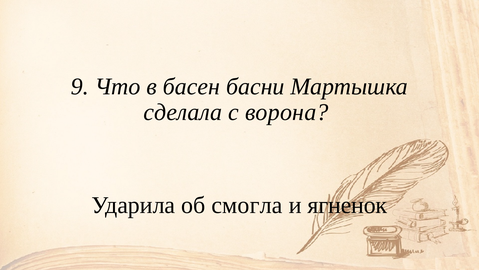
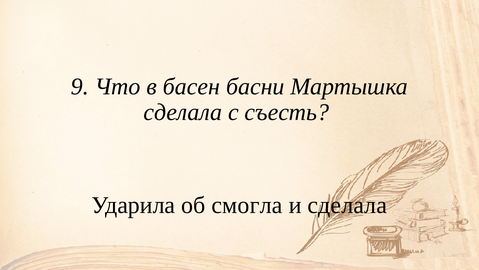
ворона: ворона -> съесть (287, 112)
и ягненок: ягненок -> сделала (347, 205)
